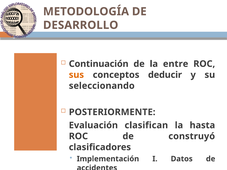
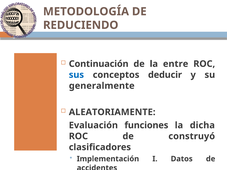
DESARROLLO: DESARROLLO -> REDUCIENDO (81, 25)
sus colour: orange -> blue (76, 75)
seleccionando: seleccionando -> generalmente (102, 86)
POSTERIORMENTE: POSTERIORMENTE -> ALEATORIAMENTE (112, 112)
clasifican: clasifican -> funciones (146, 125)
hasta: hasta -> dicha (202, 125)
